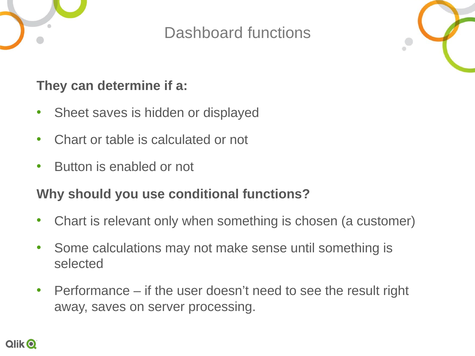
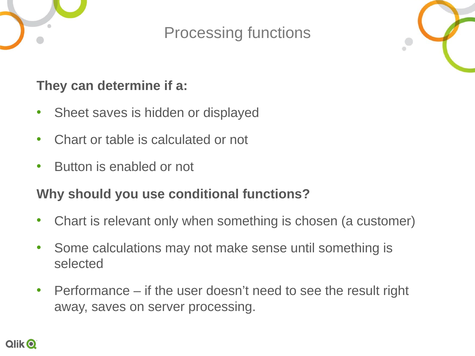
Dashboard: Dashboard -> Processing (204, 33)
